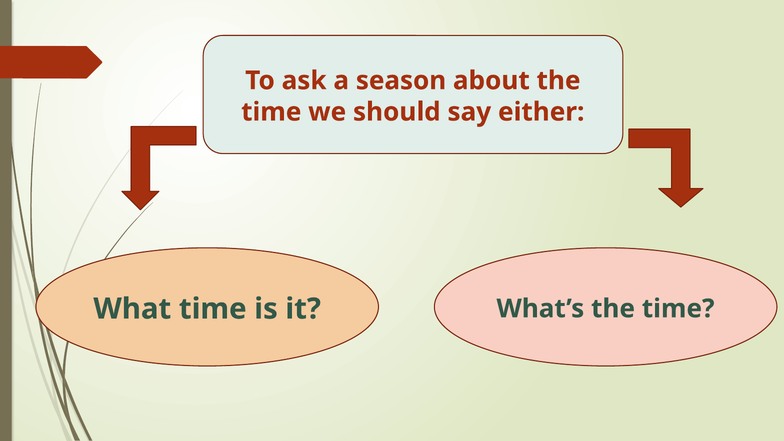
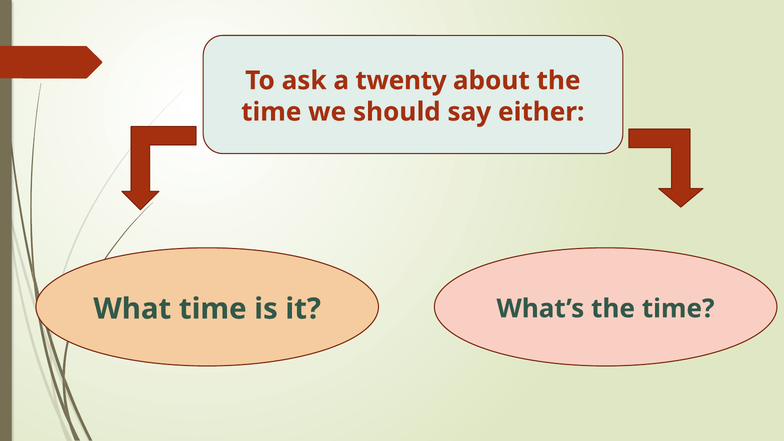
season: season -> twenty (401, 81)
